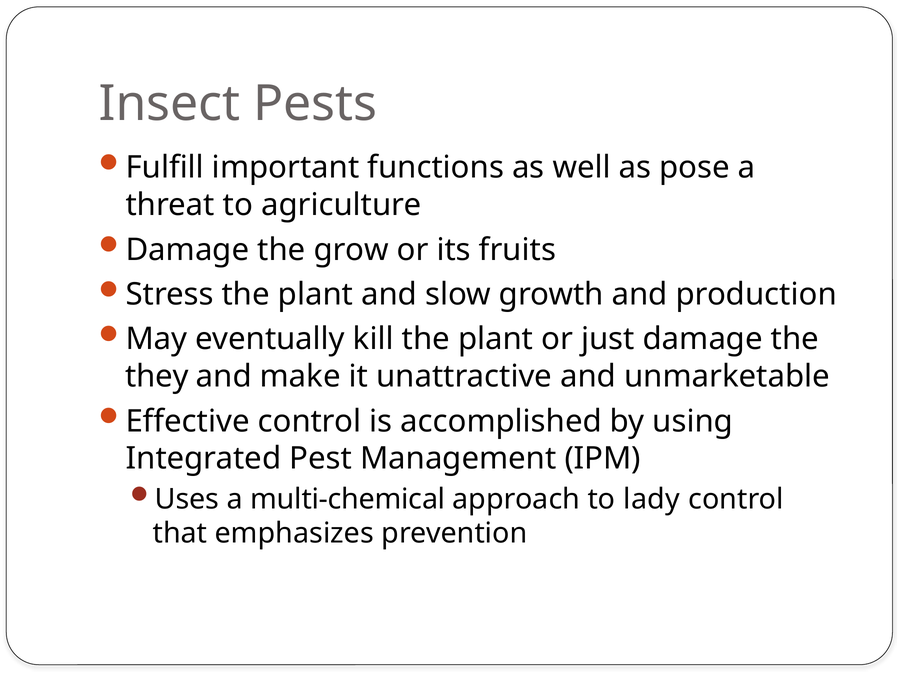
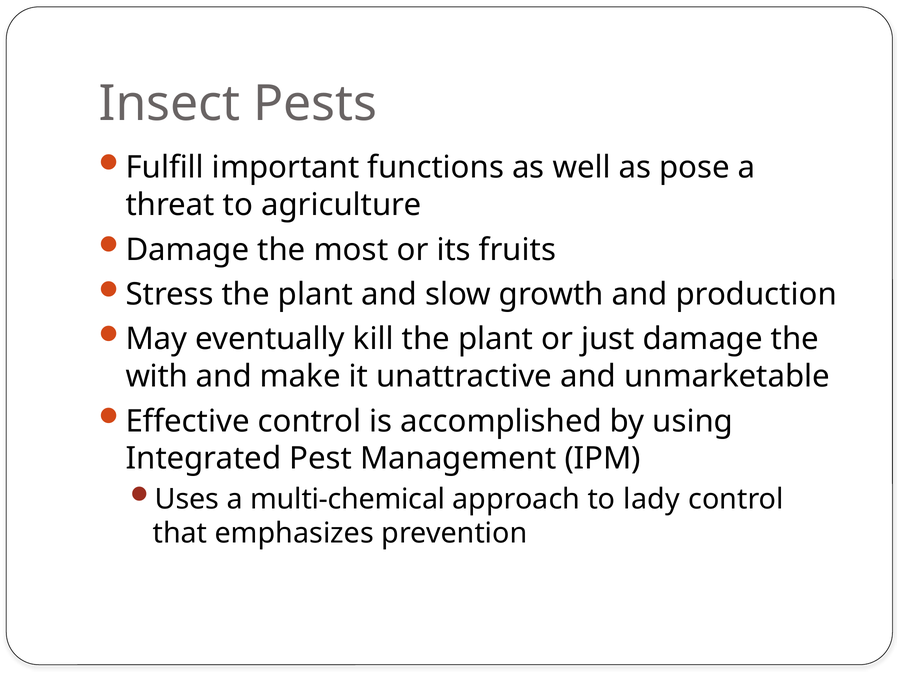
grow: grow -> most (351, 250)
they: they -> with (157, 377)
